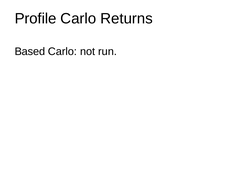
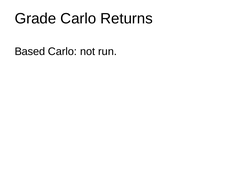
Profile: Profile -> Grade (35, 19)
